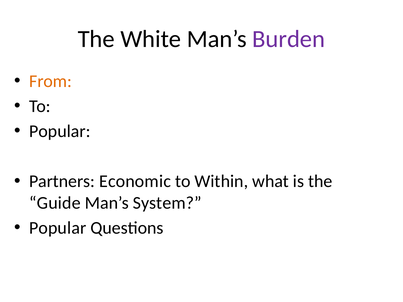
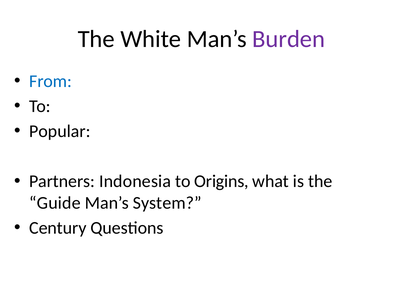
From colour: orange -> blue (51, 81)
Economic: Economic -> Indonesia (135, 182)
Within: Within -> Origins (221, 182)
Popular: Popular -> Century (58, 228)
